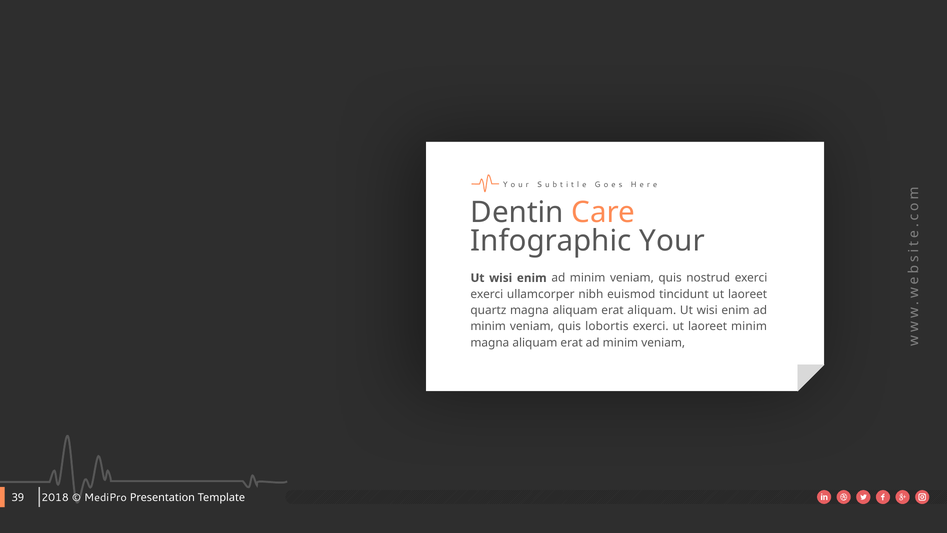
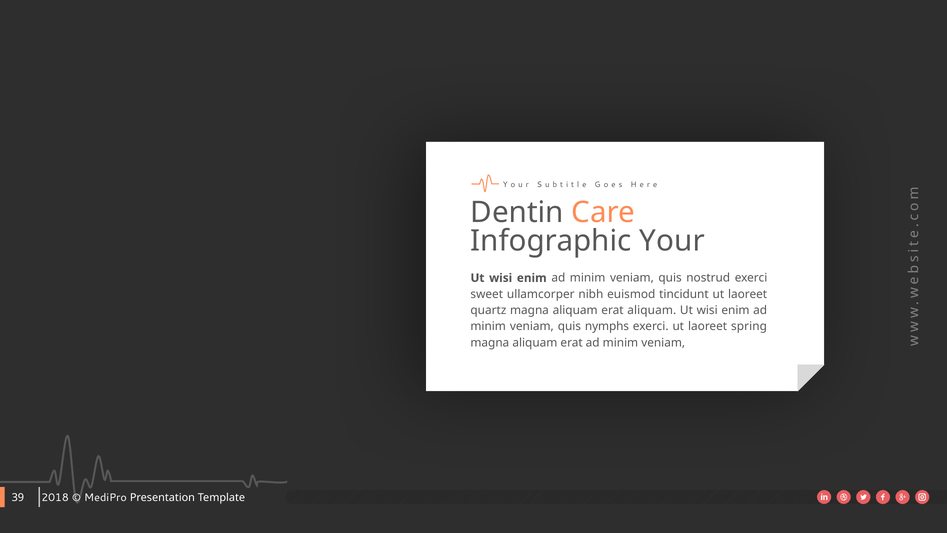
exerci: exerci -> sweet (487, 294)
lobortis: lobortis -> nymphs (607, 326)
laoreet minim: minim -> spring (749, 326)
